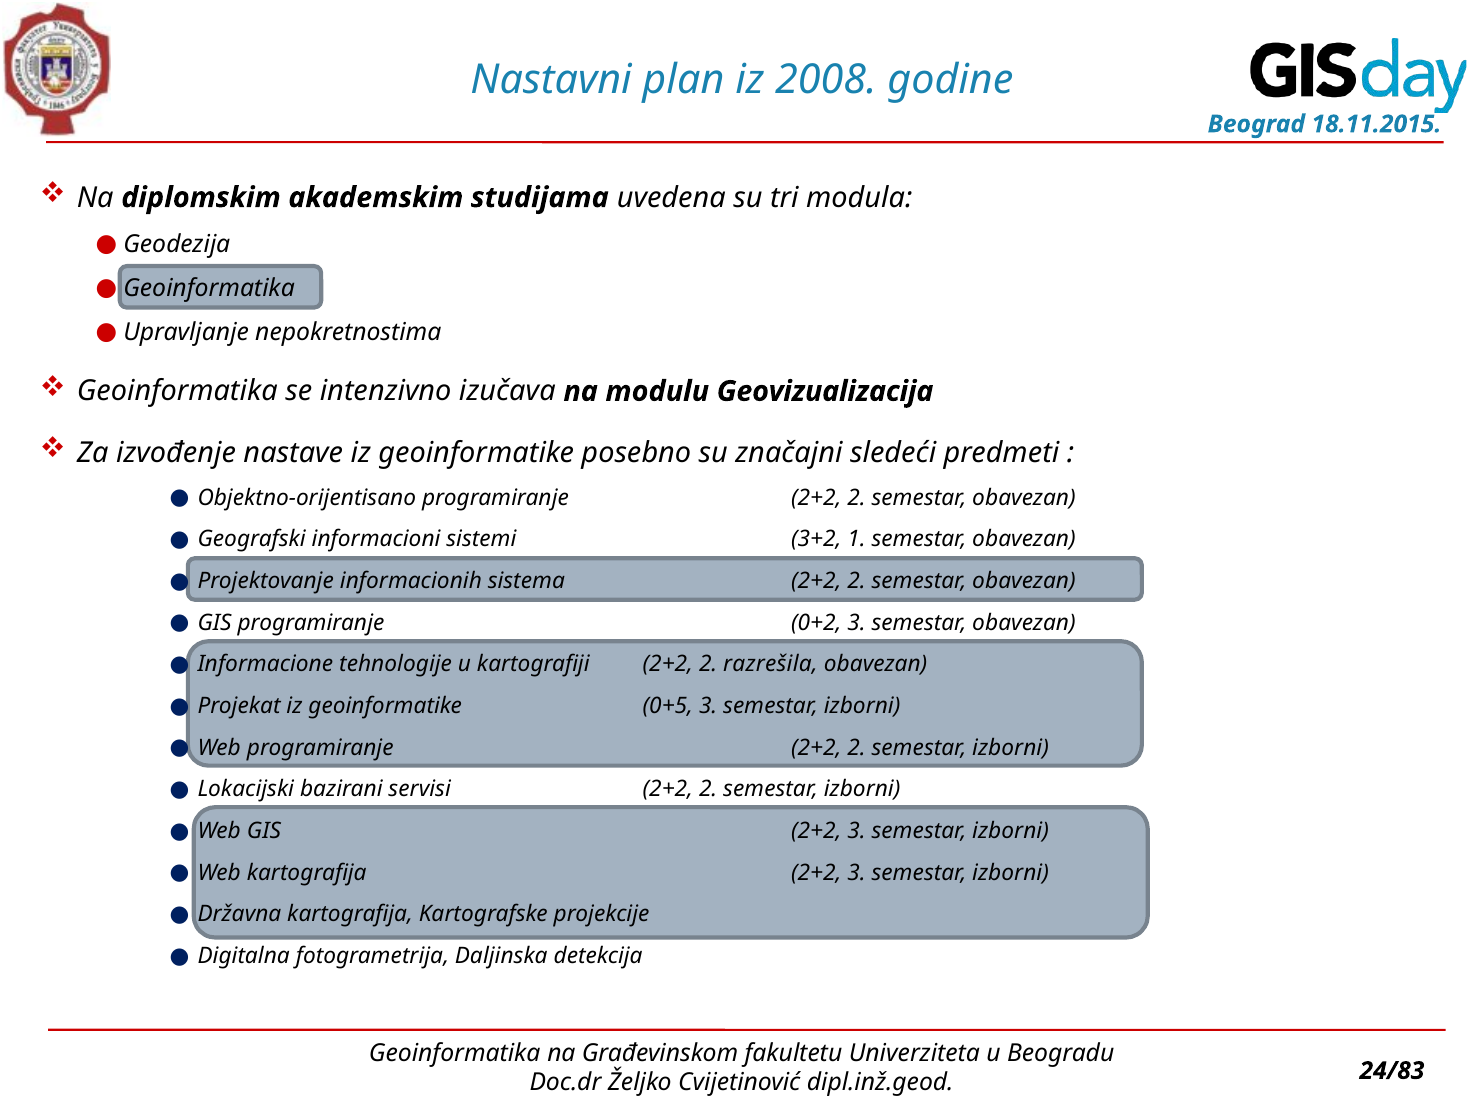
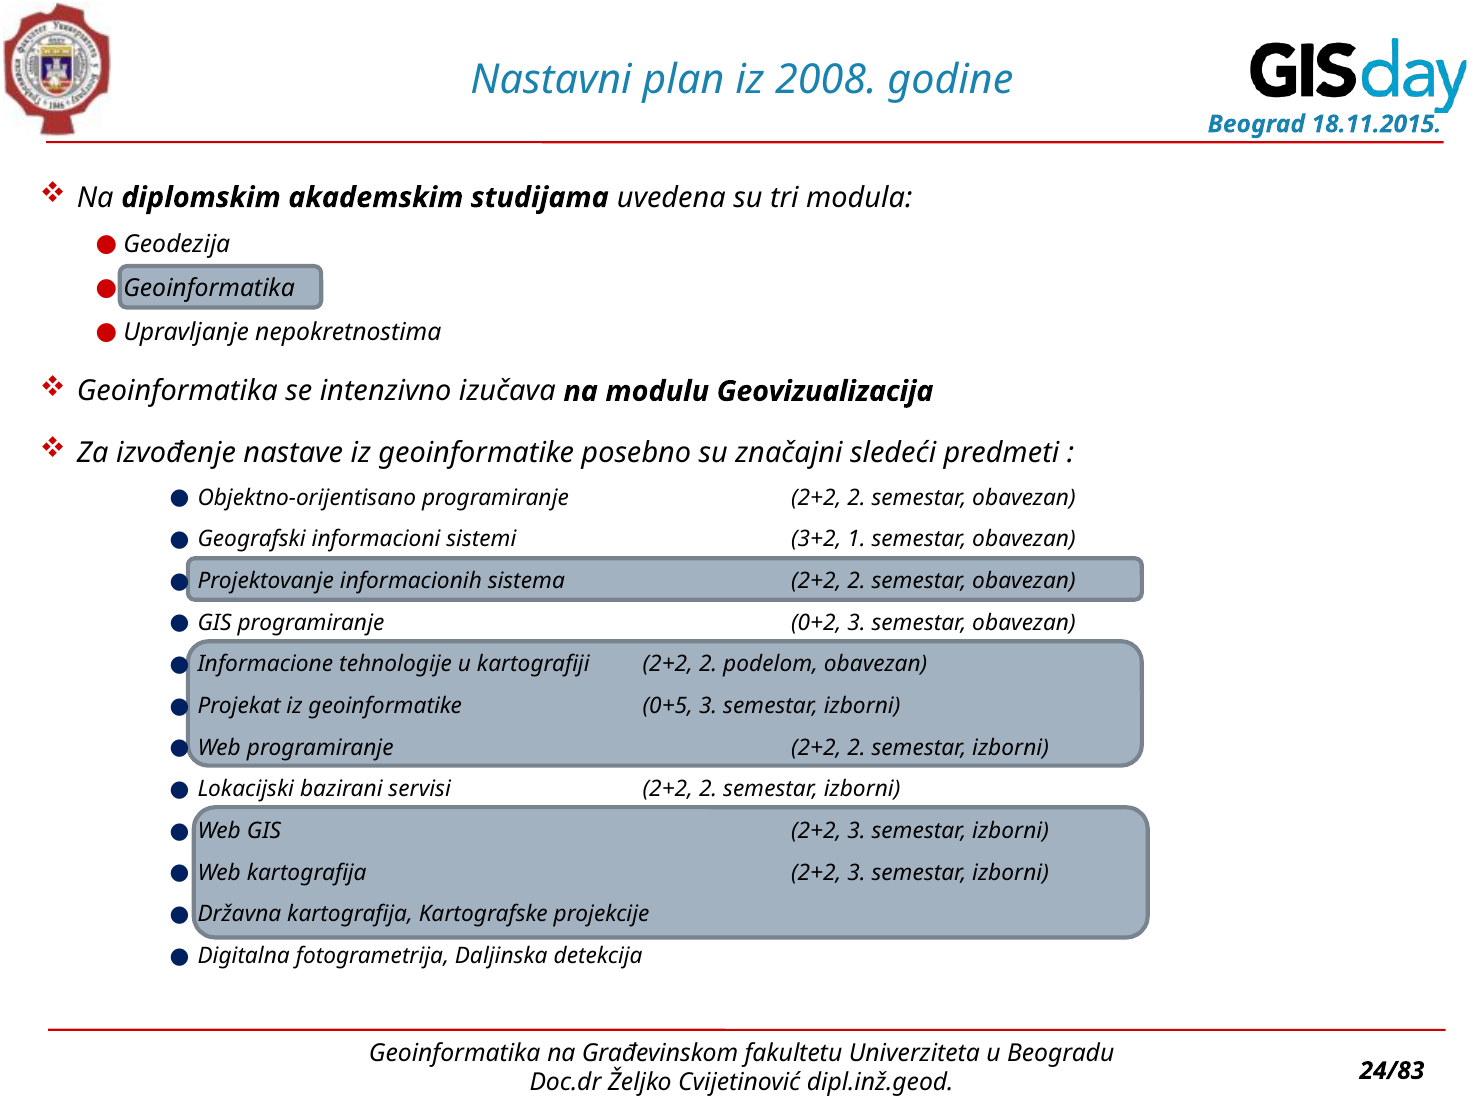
razrešila: razrešila -> podelom (771, 664)
